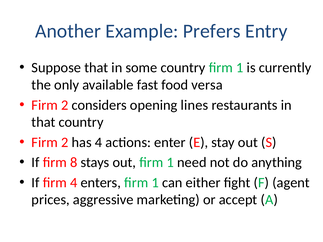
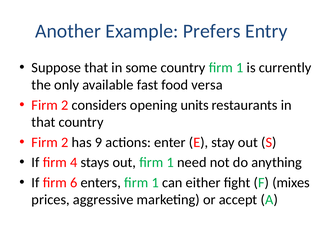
lines: lines -> units (195, 105)
has 4: 4 -> 9 (99, 142)
8: 8 -> 4 (74, 163)
firm 4: 4 -> 6 (74, 183)
agent: agent -> mixes (291, 183)
